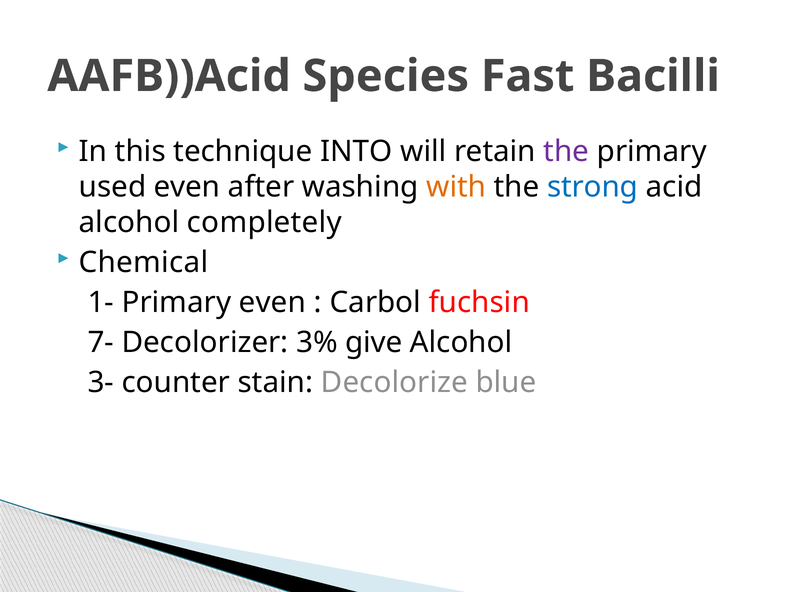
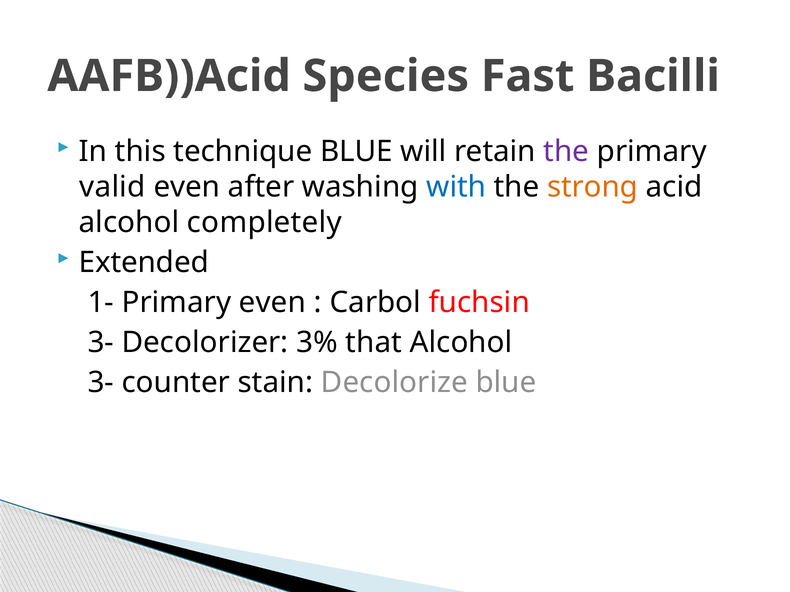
technique INTO: INTO -> BLUE (356, 152)
used: used -> valid (112, 187)
with colour: orange -> blue (456, 187)
strong colour: blue -> orange (593, 187)
Chemical: Chemical -> Extended (144, 263)
7-: 7- -> 3- (101, 343)
give: give -> that (374, 343)
